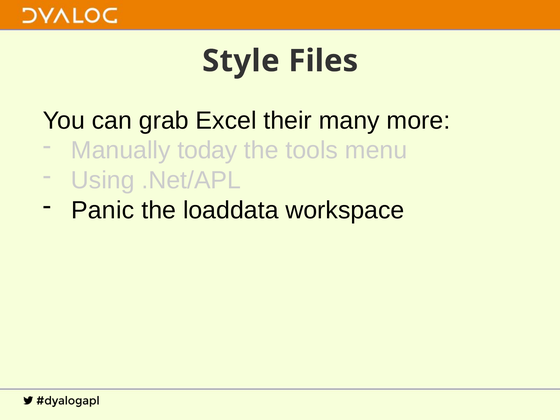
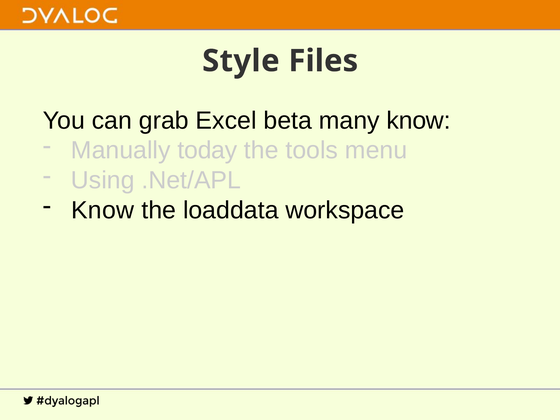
their: their -> beta (288, 121)
many more: more -> know (419, 121)
Panic: Panic -> Know (103, 210)
